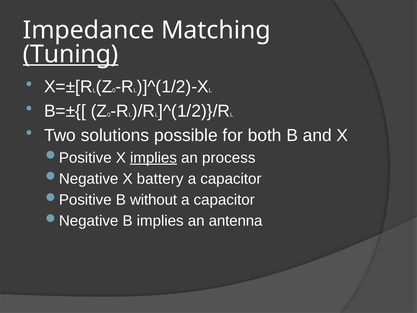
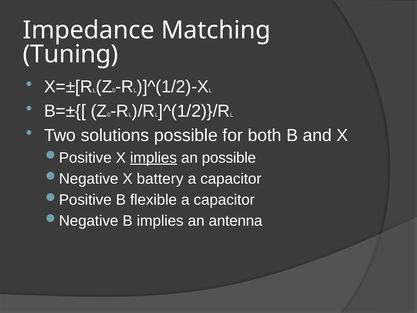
Tuning underline: present -> none (71, 54)
an process: process -> possible (229, 158)
without: without -> flexible (153, 200)
